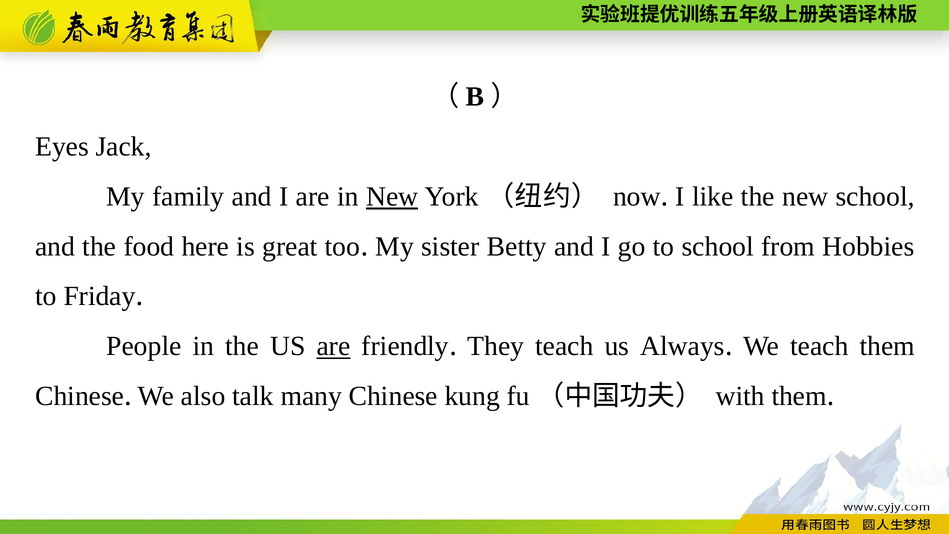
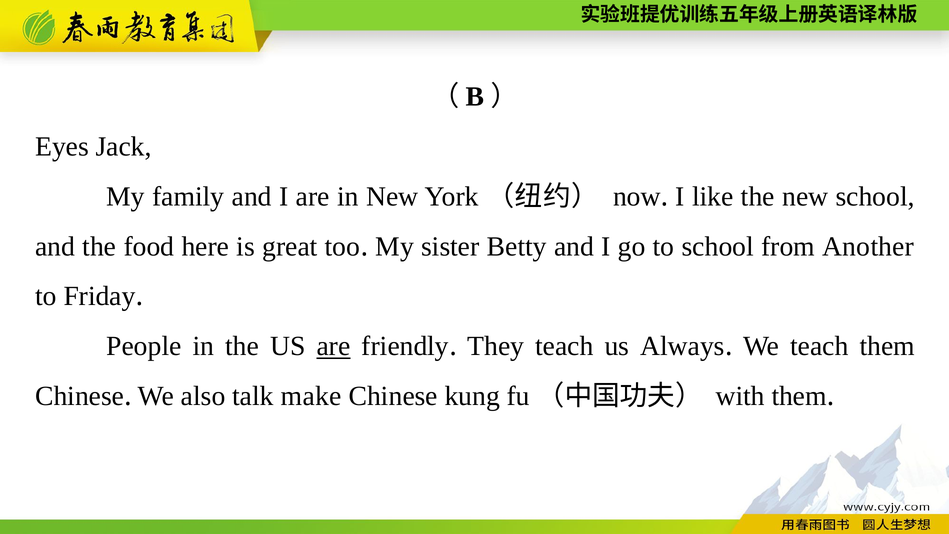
New underline: present -> none (392, 197)
Hobbies: Hobbies -> Another (868, 246)
many: many -> make (311, 396)
